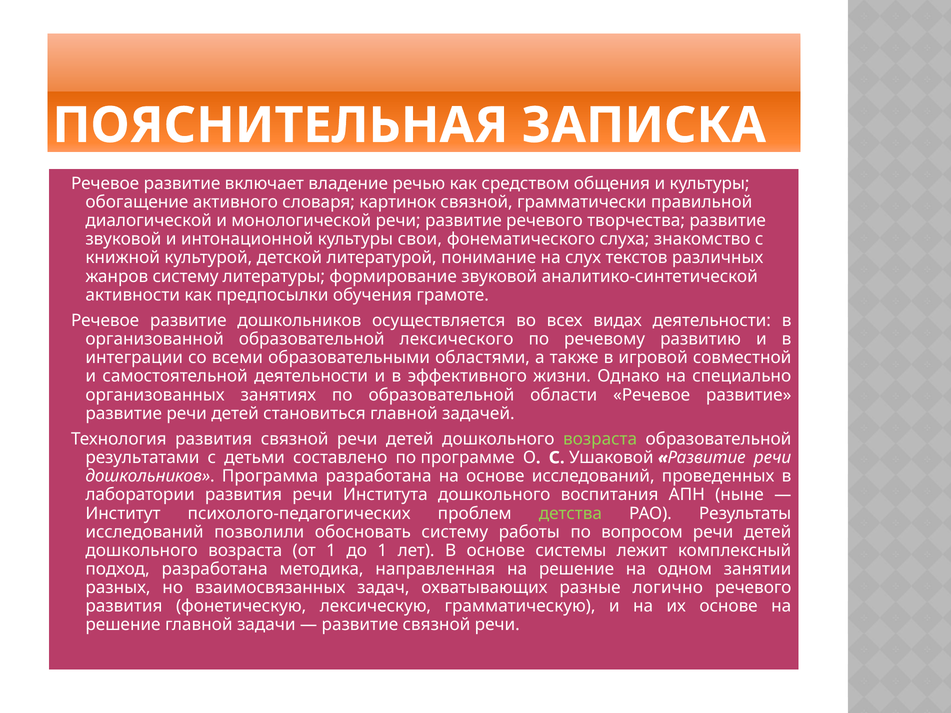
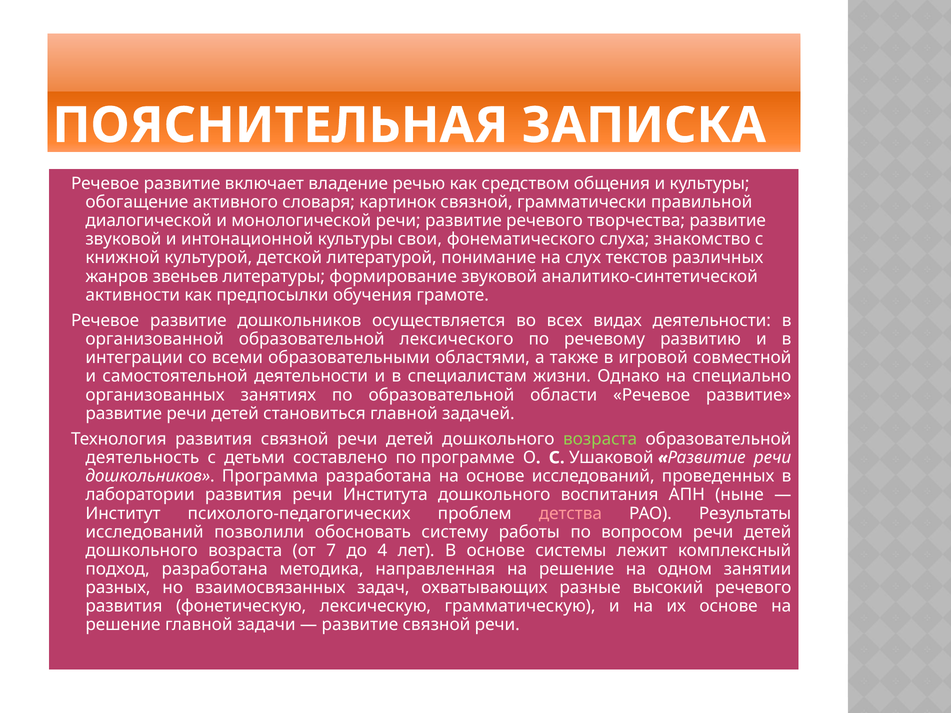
жанров систему: систему -> звеньев (186, 276)
эффективного: эффективного -> специалистам (467, 376)
результатами: результатами -> деятельность (142, 458)
детства colour: light green -> pink (570, 514)
от 1: 1 -> 7 (331, 551)
до 1: 1 -> 4 (382, 551)
логично: логично -> высокий (668, 588)
